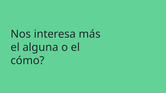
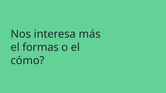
alguna: alguna -> formas (41, 47)
